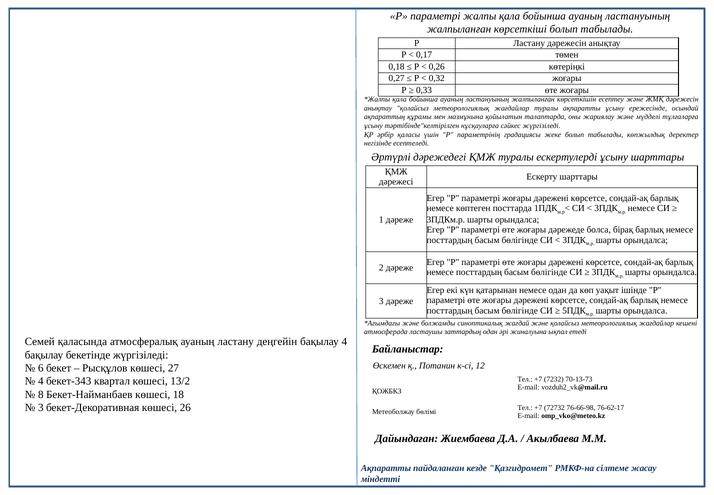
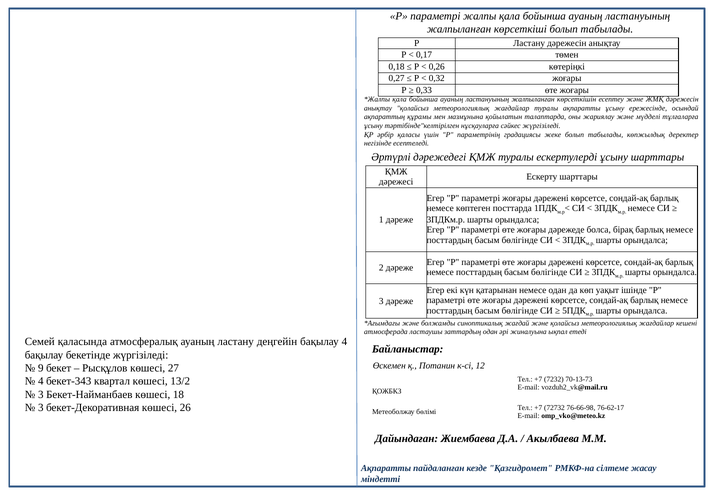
6: 6 -> 9 (41, 368)
8: 8 -> 3 (41, 394)
